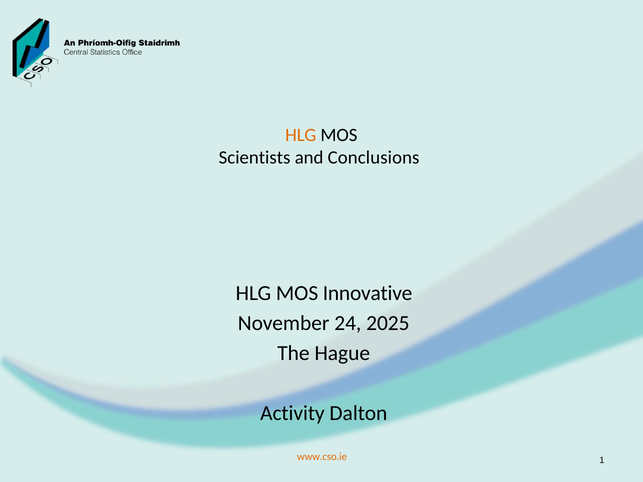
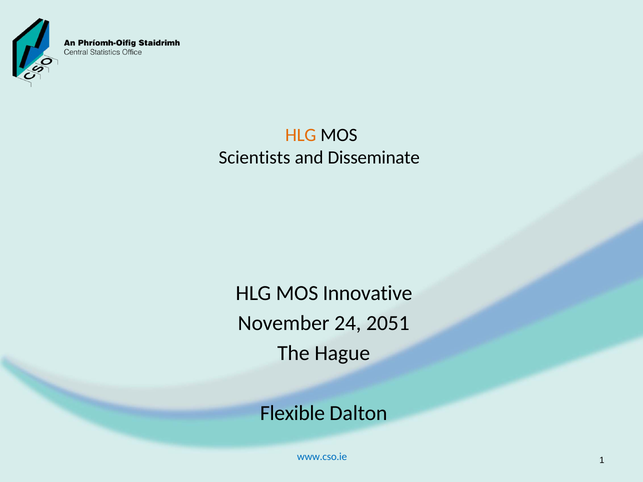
Conclusions: Conclusions -> Disseminate (374, 158)
2025: 2025 -> 2051 (388, 323)
Activity: Activity -> Flexible (292, 413)
www.cso.ie colour: orange -> blue (322, 457)
